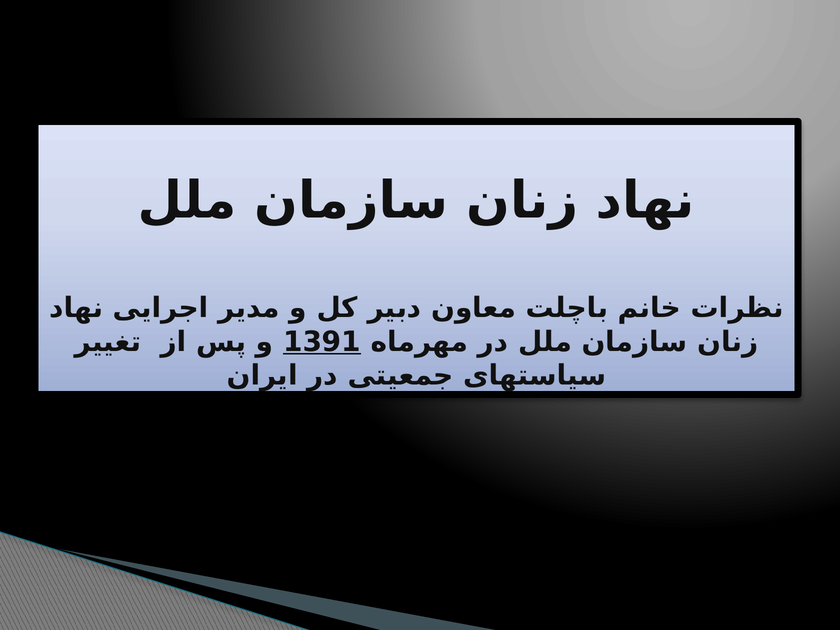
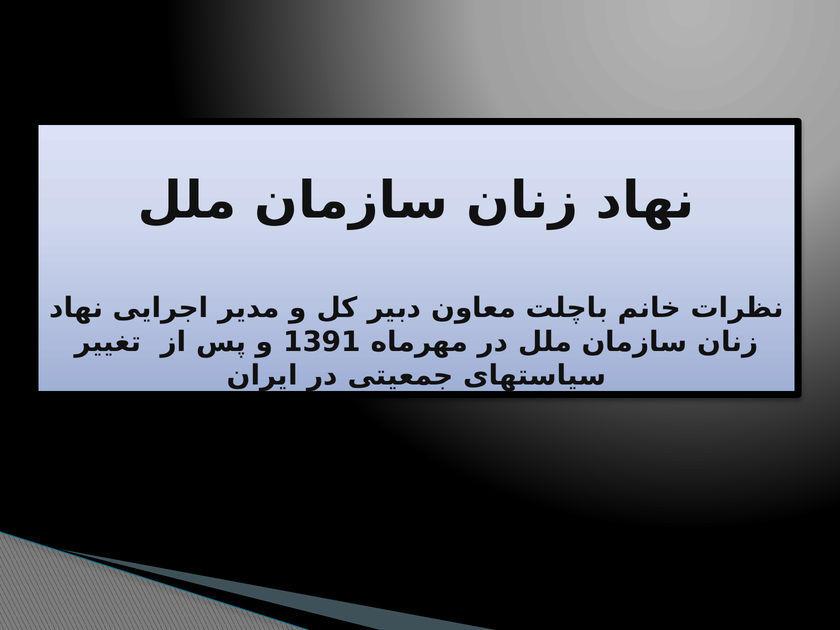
1391 underline: present -> none (322, 342)
